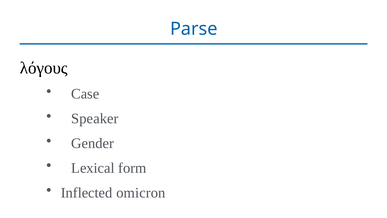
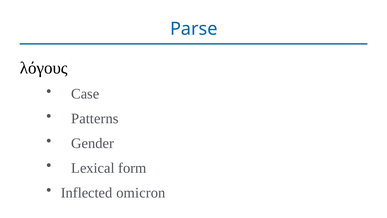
Speaker: Speaker -> Patterns (95, 118)
